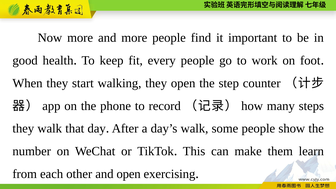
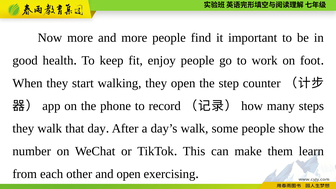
every: every -> enjoy (162, 61)
